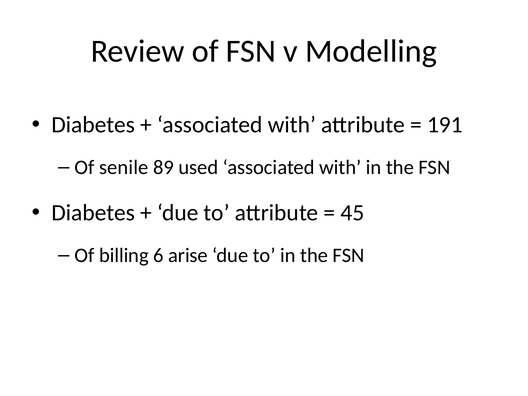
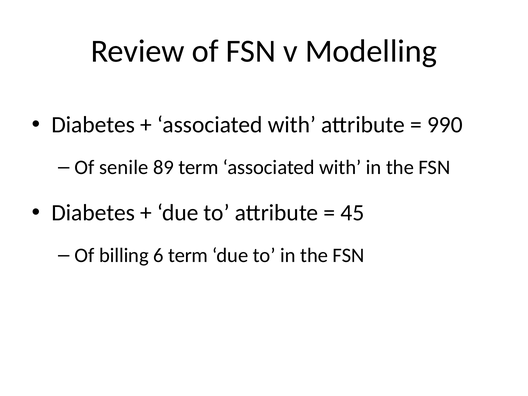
191: 191 -> 990 (445, 125)
89 used: used -> term (198, 167)
6 arise: arise -> term (188, 256)
